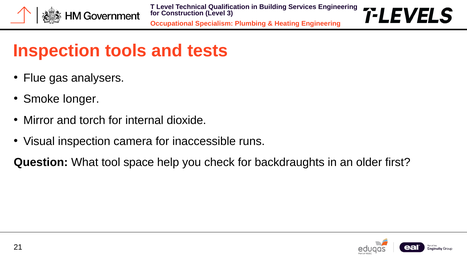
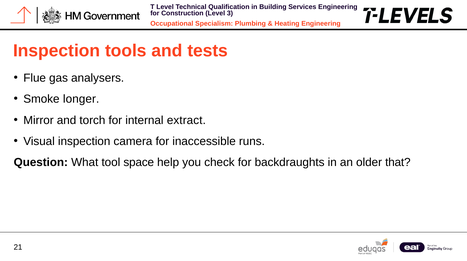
dioxide: dioxide -> extract (186, 120)
first: first -> that (398, 162)
